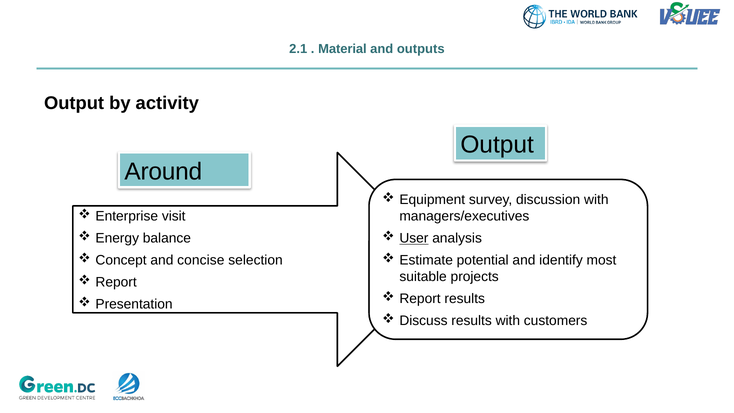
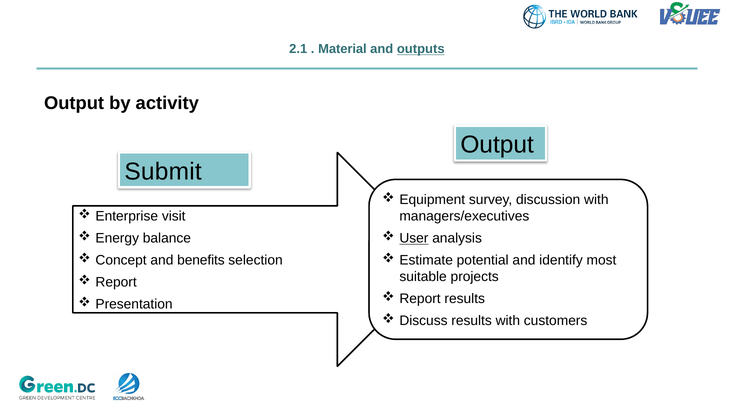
outputs underline: none -> present (421, 49)
Around: Around -> Submit (163, 171)
concise: concise -> benefits (201, 260)
